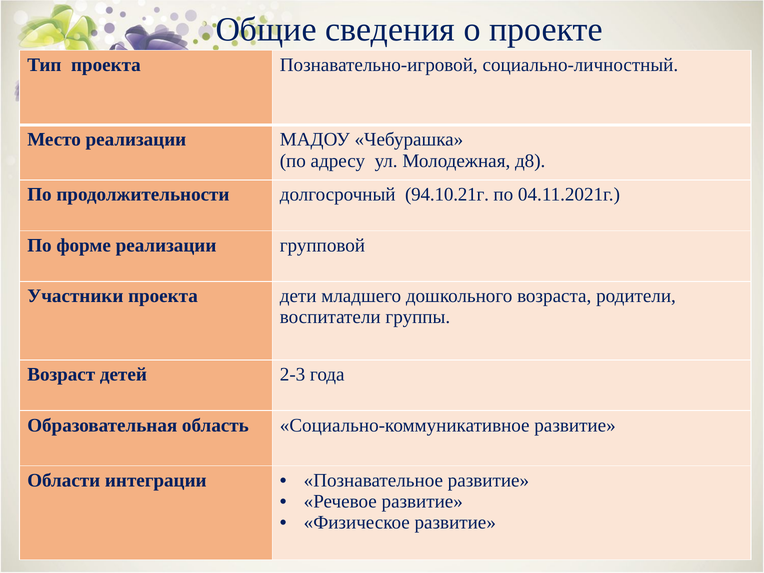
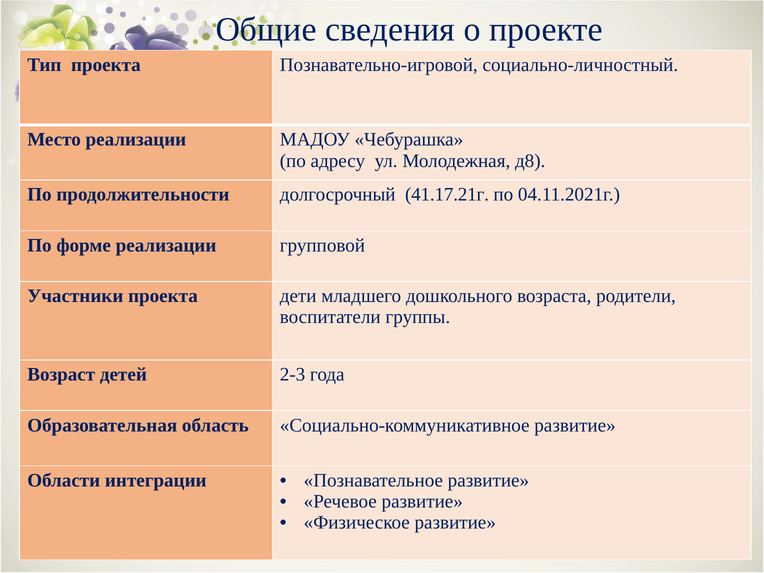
94.10.21г: 94.10.21г -> 41.17.21г (447, 195)
